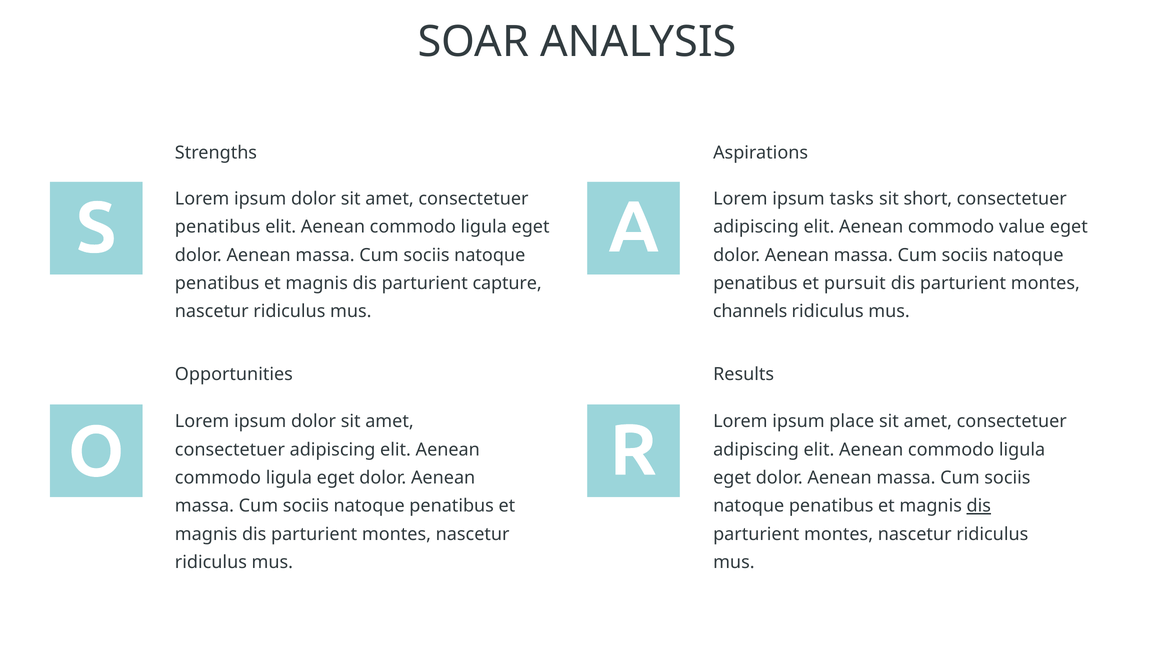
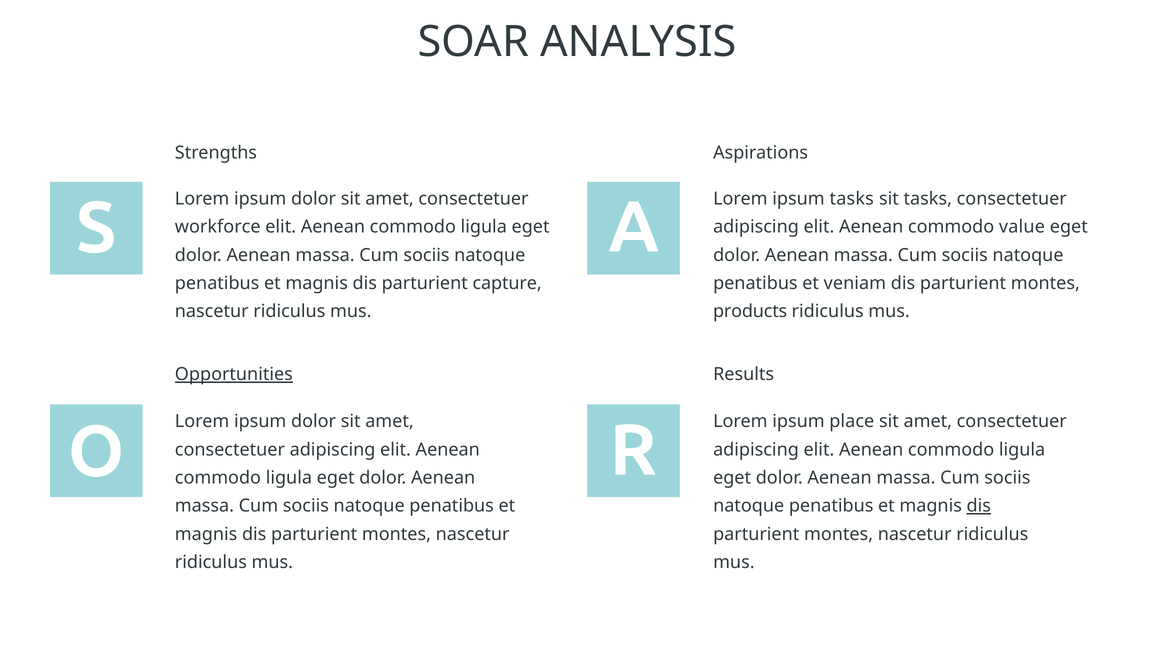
sit short: short -> tasks (928, 199)
penatibus: penatibus -> workforce (218, 227)
pursuit: pursuit -> veniam (855, 283)
channels: channels -> products (750, 311)
Opportunities underline: none -> present (234, 374)
